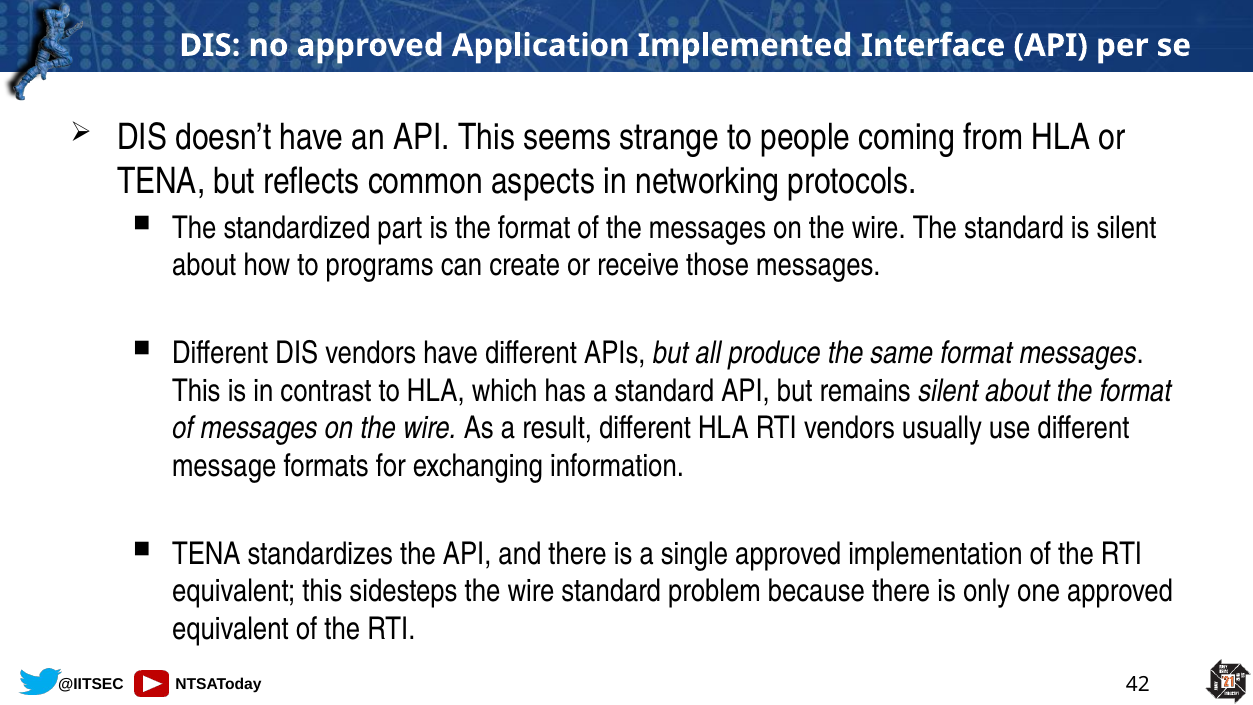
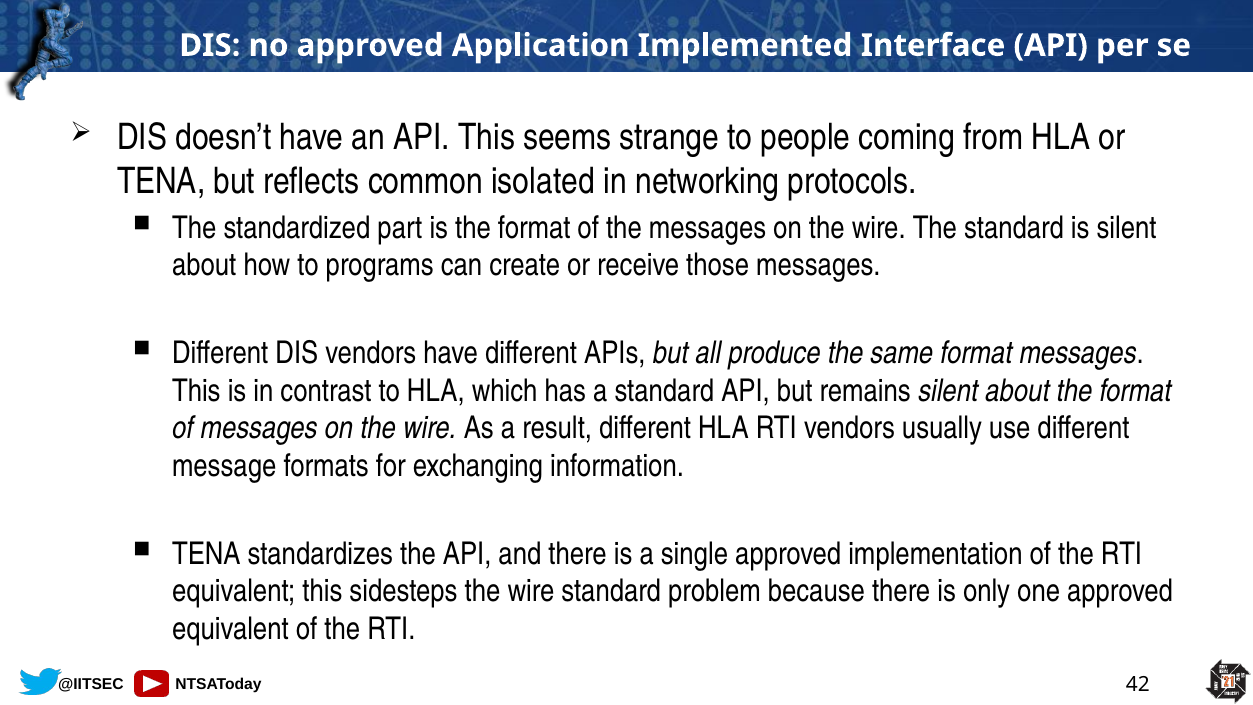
aspects: aspects -> isolated (543, 181)
